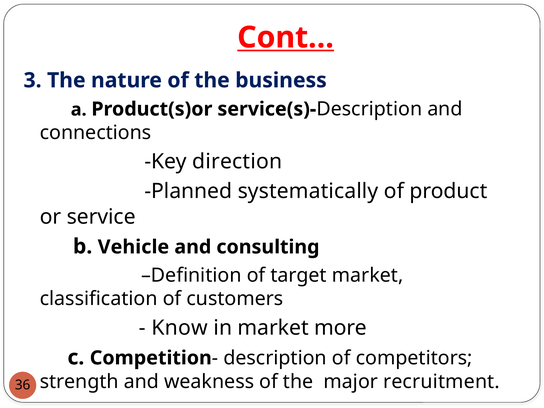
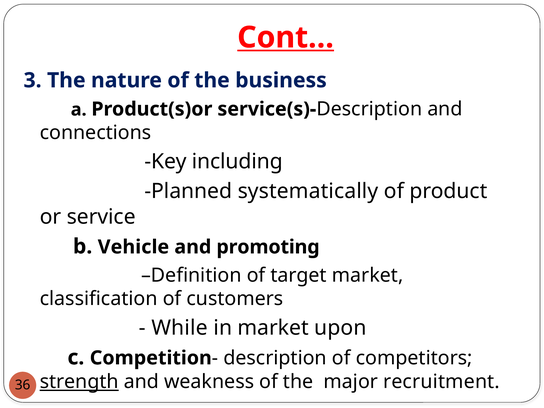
direction: direction -> including (237, 162)
consulting: consulting -> promoting (268, 247)
Know: Know -> While (180, 328)
more: more -> upon (340, 328)
strength underline: none -> present (79, 382)
